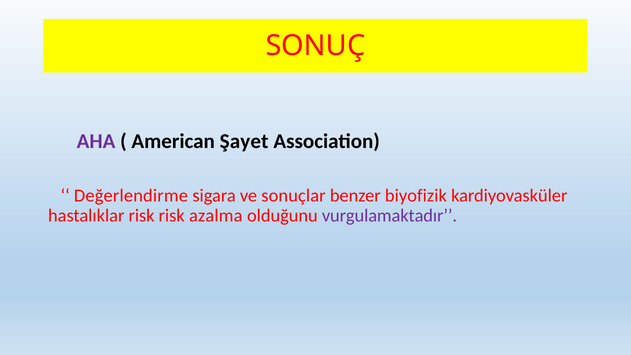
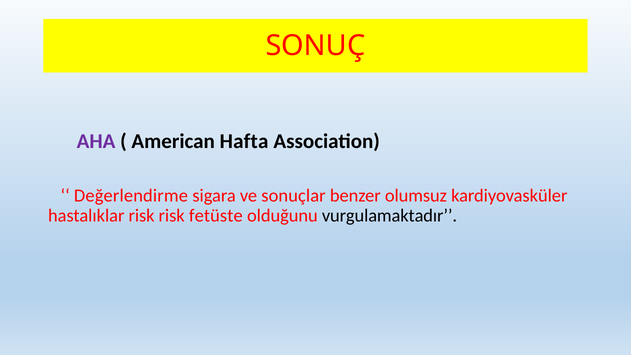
Şayet: Şayet -> Hafta (244, 141)
biyofizik: biyofizik -> olumsuz (416, 196)
azalma: azalma -> fetüste (216, 216)
vurgulamaktadır colour: purple -> black (389, 216)
